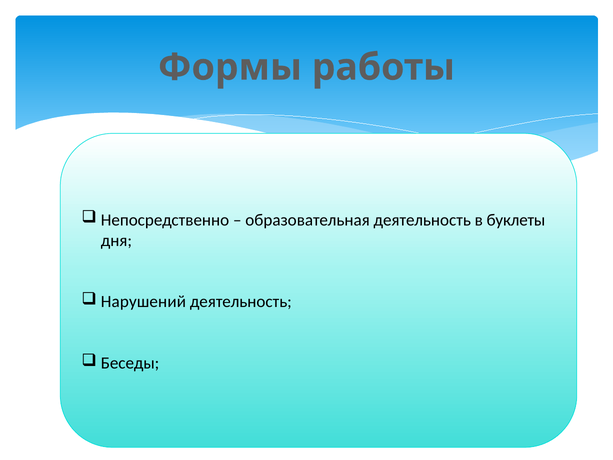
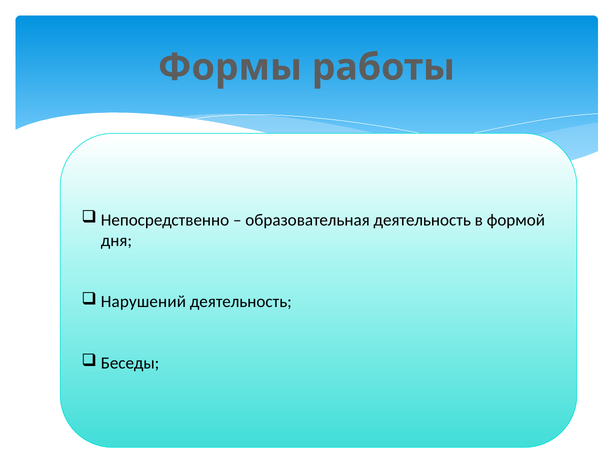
буклеты: буклеты -> формой (516, 220)
